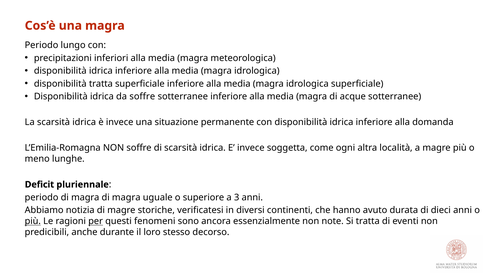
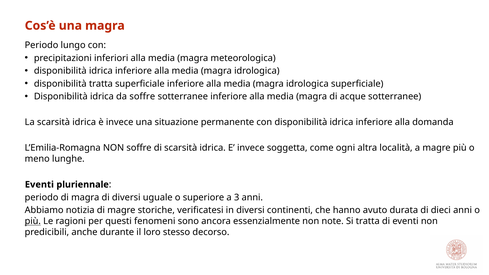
Deficit: Deficit -> Eventi (39, 185)
magra di magra: magra -> diversi (126, 197)
per underline: present -> none (96, 221)
